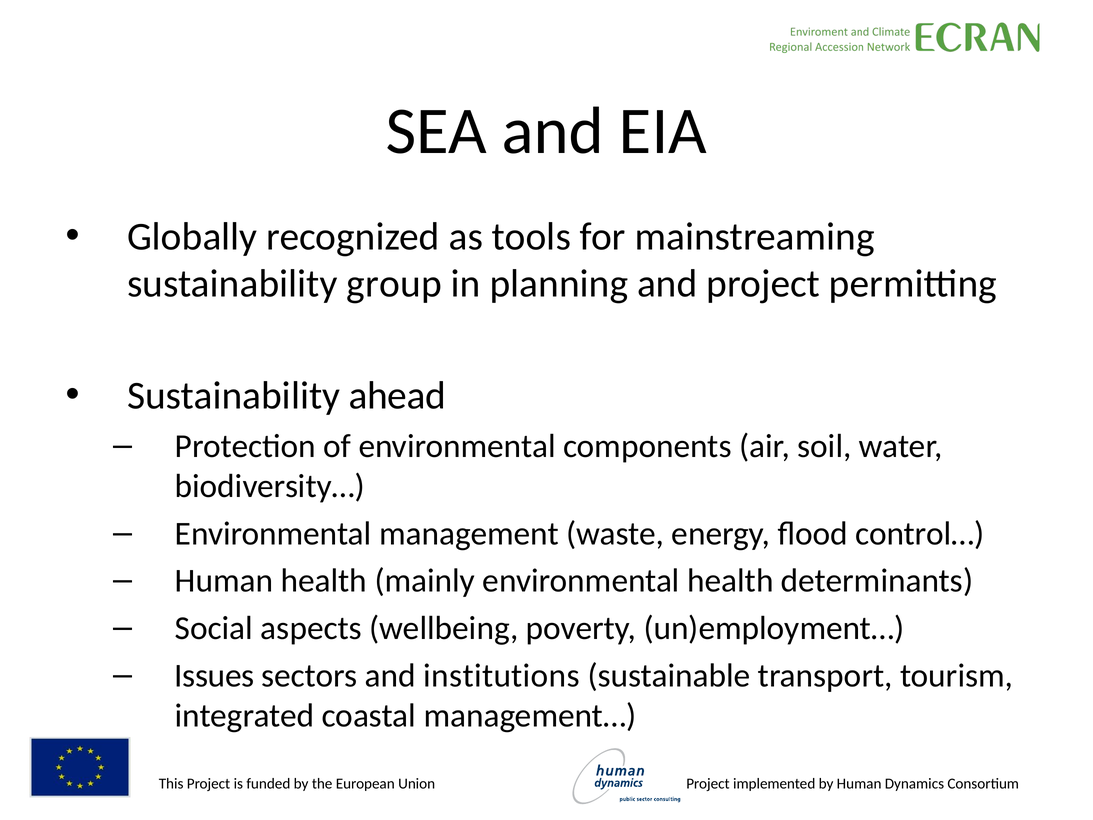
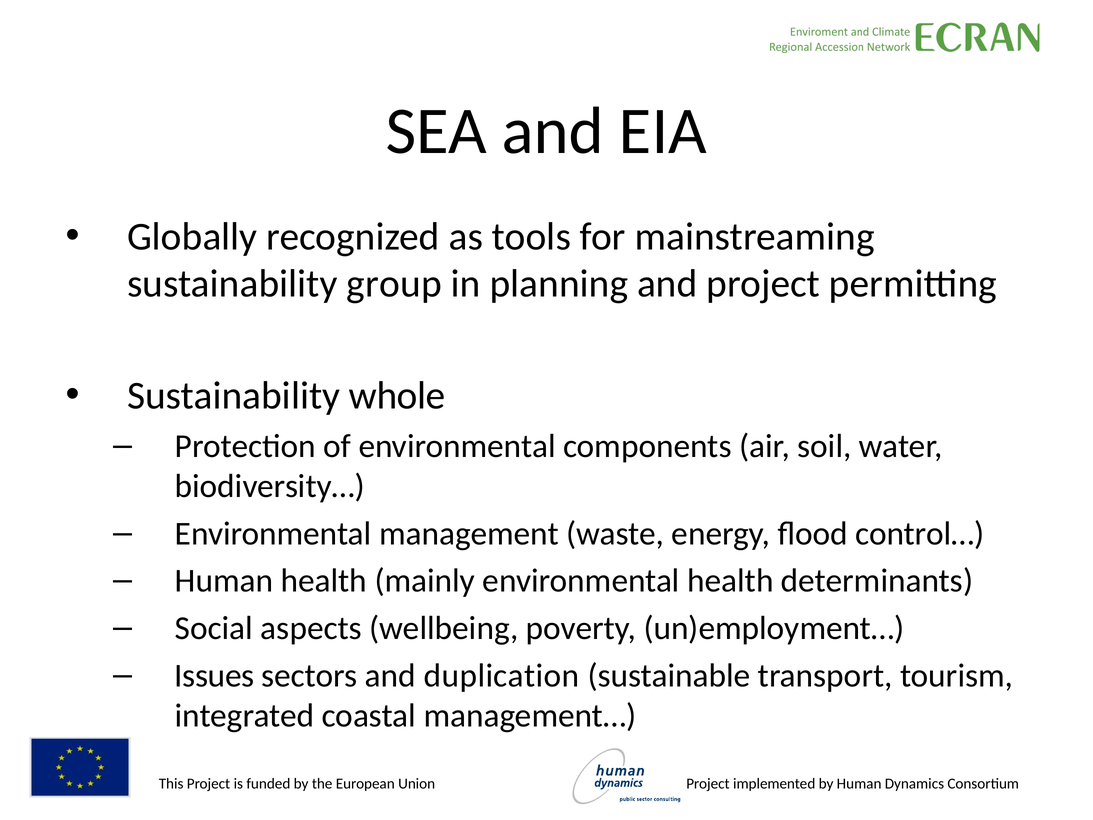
ahead: ahead -> whole (397, 396)
institutions: institutions -> duplication (502, 675)
